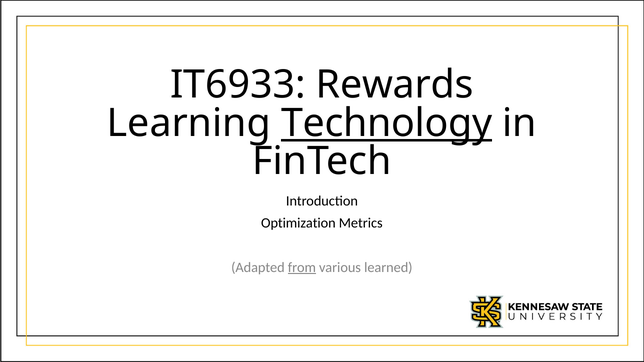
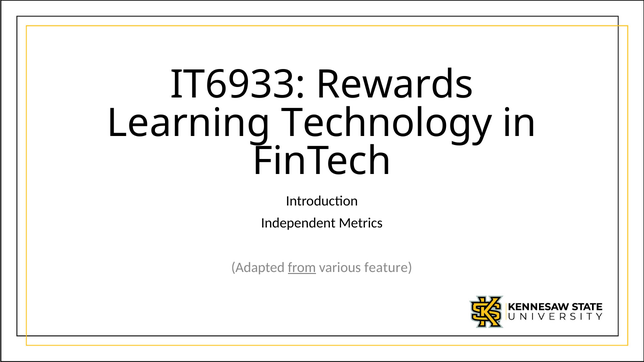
Technology underline: present -> none (387, 123)
Optimization: Optimization -> Independent (298, 223)
learned: learned -> feature (388, 268)
